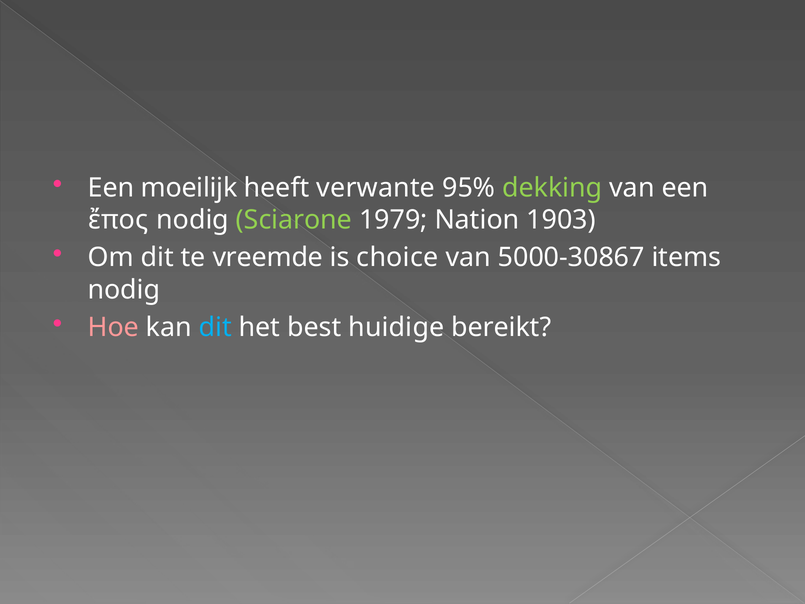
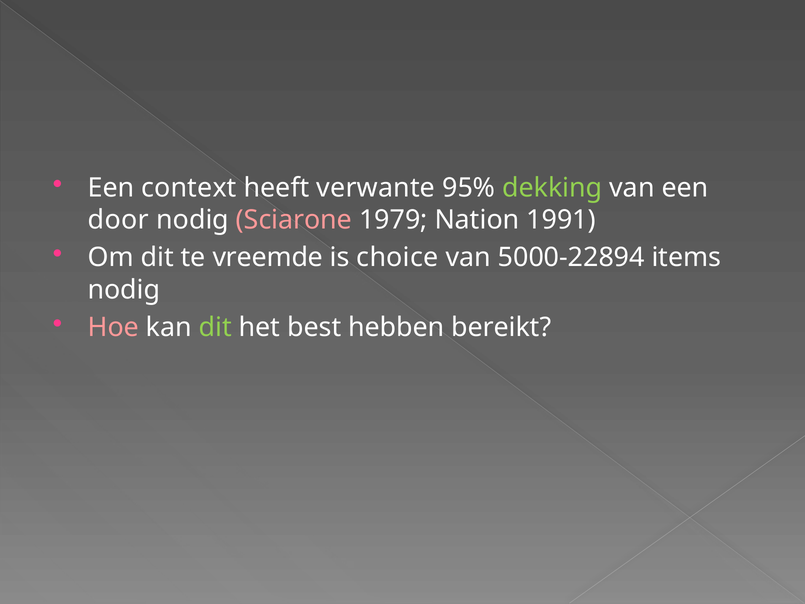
moeilijk: moeilijk -> context (189, 188)
ἔπος: ἔπος -> door (118, 220)
Sciarone colour: light green -> pink (294, 220)
1903: 1903 -> 1991 (561, 220)
5000-30867: 5000-30867 -> 5000-22894 (571, 257)
dit colour: light blue -> light green (215, 327)
huidige: huidige -> hebben (396, 327)
